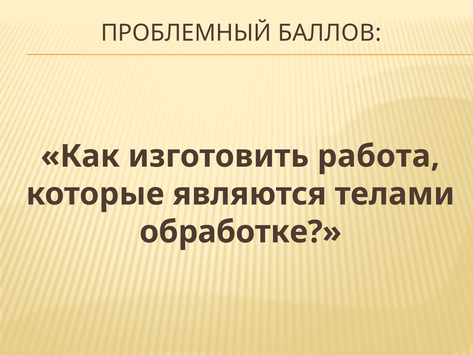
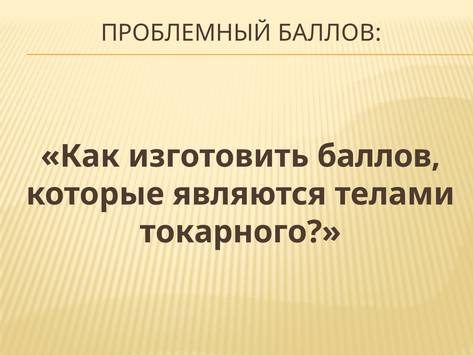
изготовить работа: работа -> баллов (379, 156)
обработке: обработке -> токарного (240, 232)
